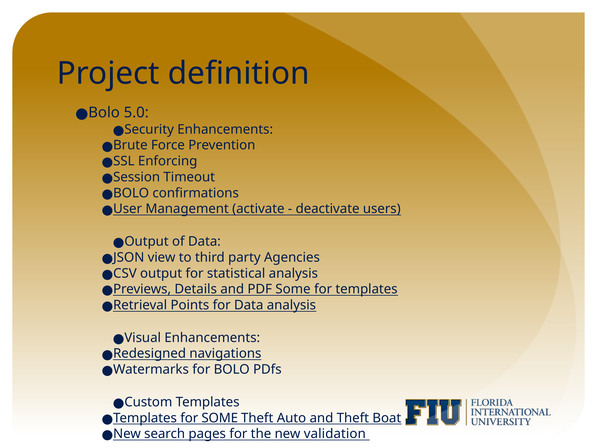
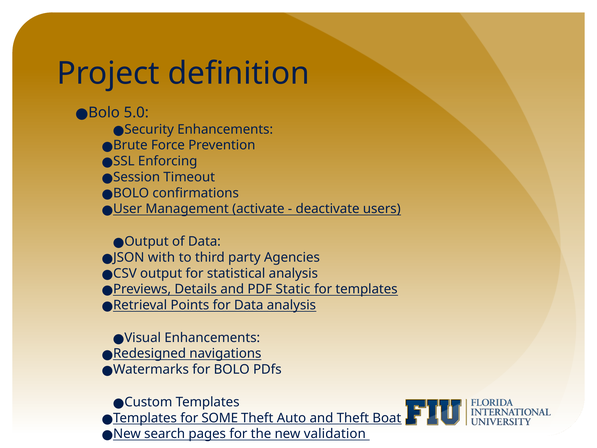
view: view -> with (161, 257)
PDF Some: Some -> Static (293, 289)
